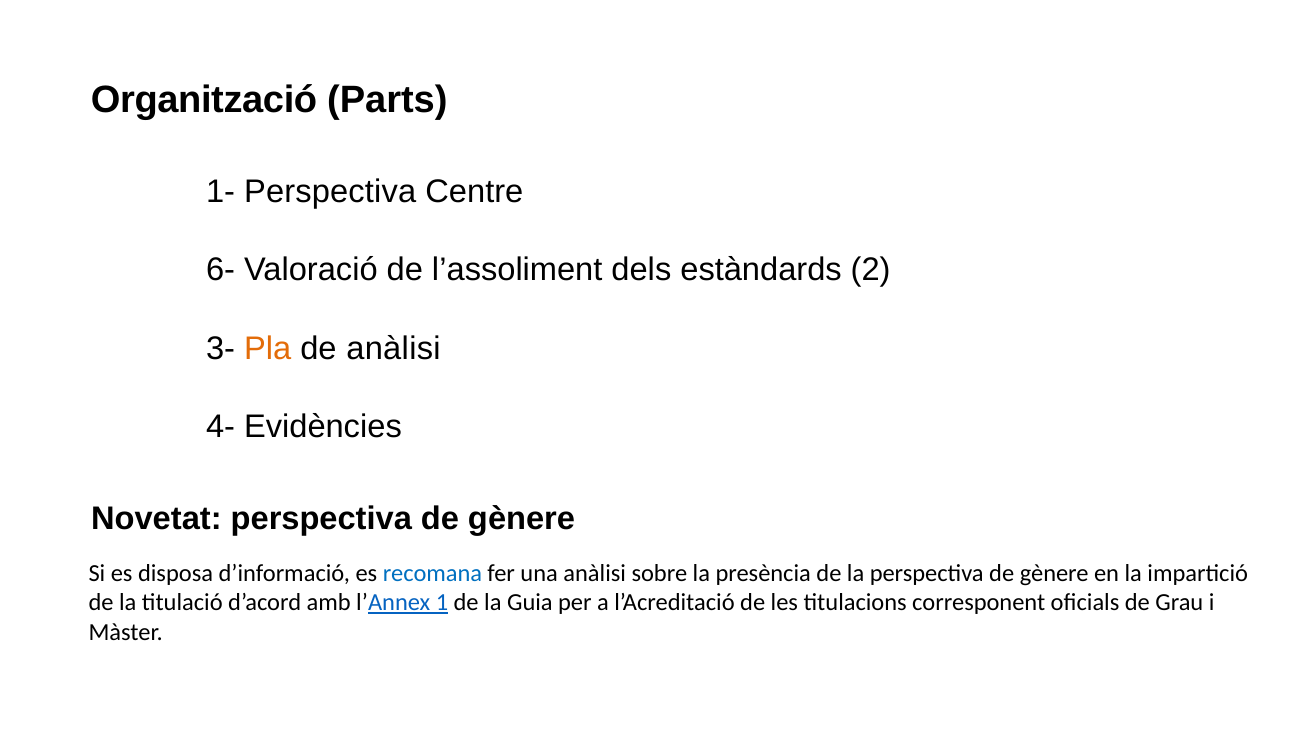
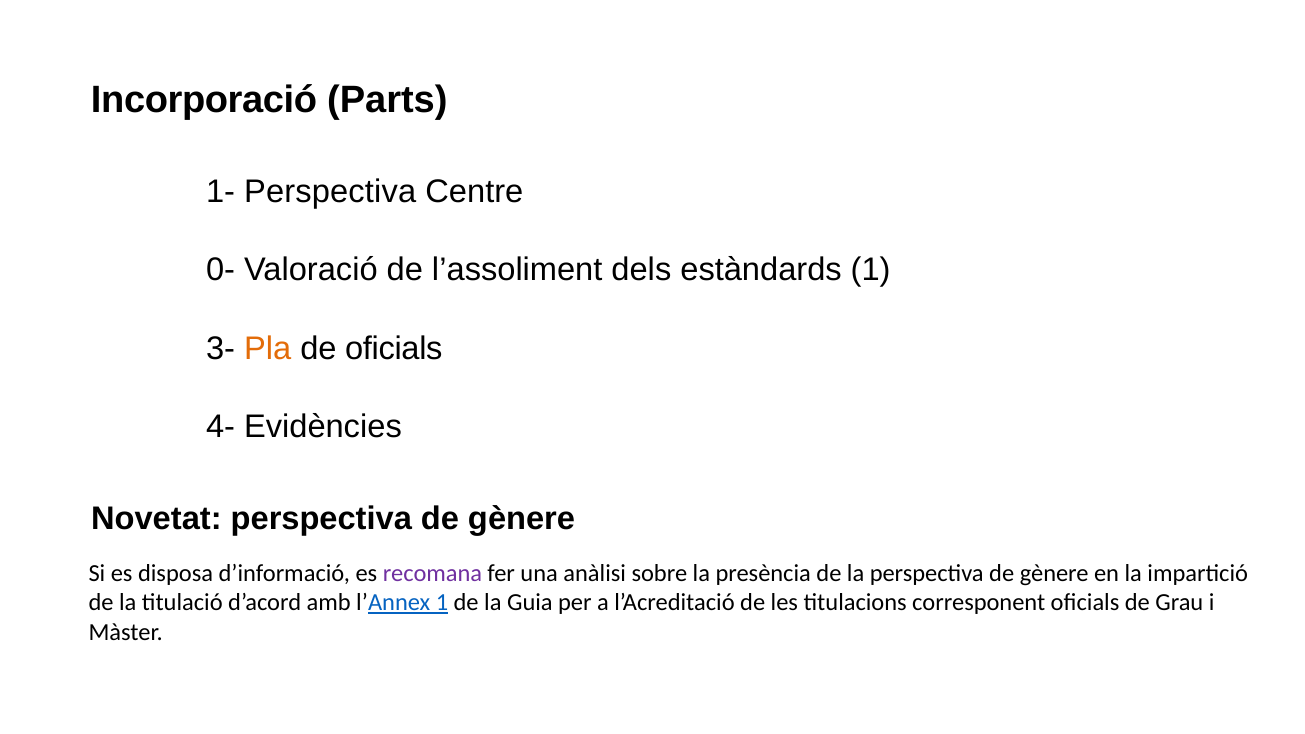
Organització: Organització -> Incorporació (204, 99)
6-: 6- -> 0- (221, 270)
estàndards 2: 2 -> 1 (871, 270)
de anàlisi: anàlisi -> oficials (394, 349)
recomana colour: blue -> purple (432, 573)
